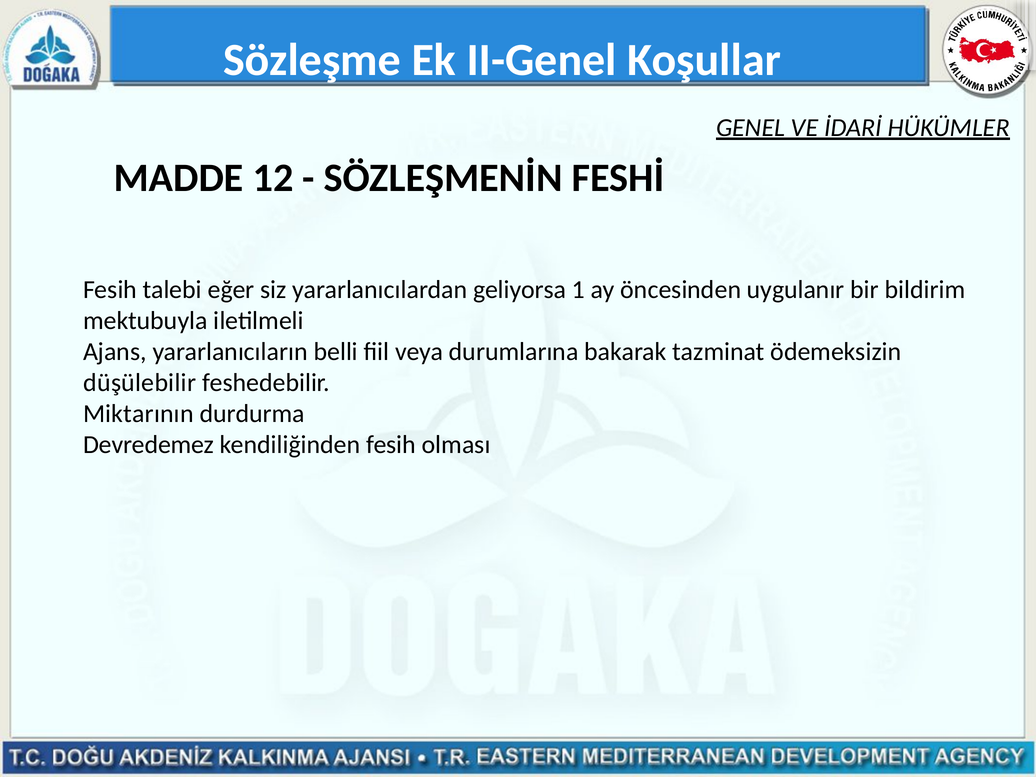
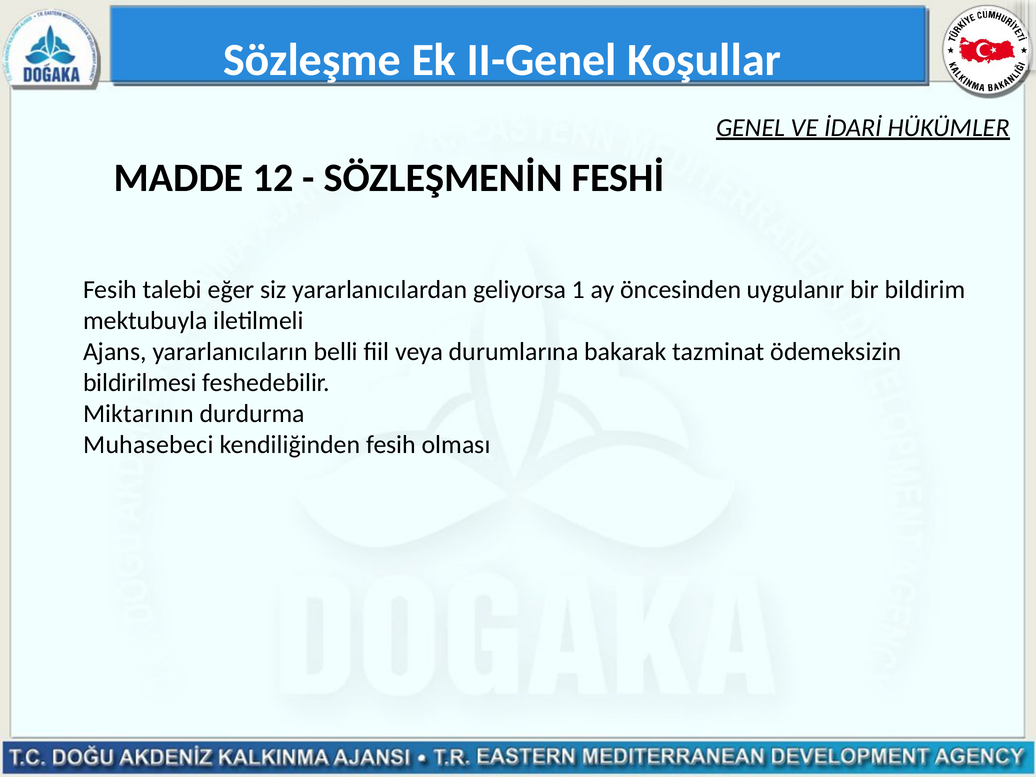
düşülebilir: düşülebilir -> bildirilmesi (140, 383)
Devredemez: Devredemez -> Muhasebeci (148, 445)
